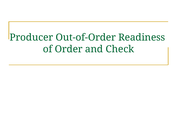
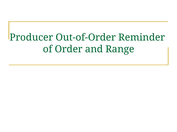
Readiness: Readiness -> Reminder (142, 38)
Check: Check -> Range (120, 49)
